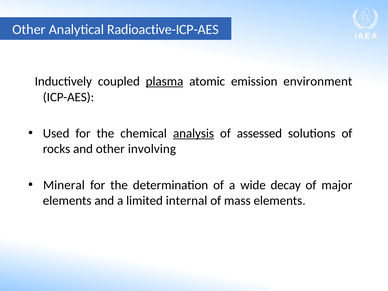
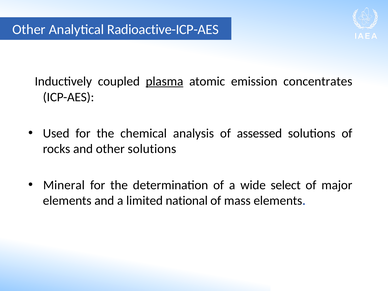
environment: environment -> concentrates (318, 81)
analysis underline: present -> none (193, 133)
other involving: involving -> solutions (152, 149)
decay: decay -> select (286, 185)
internal: internal -> national (187, 201)
